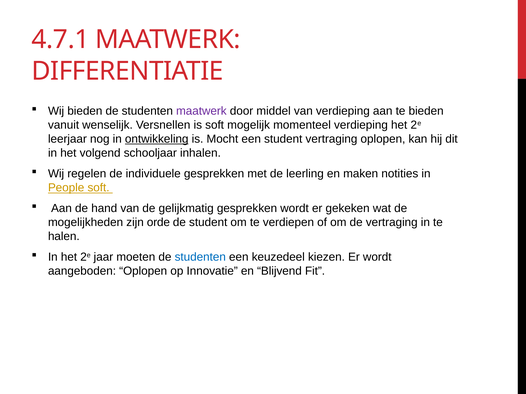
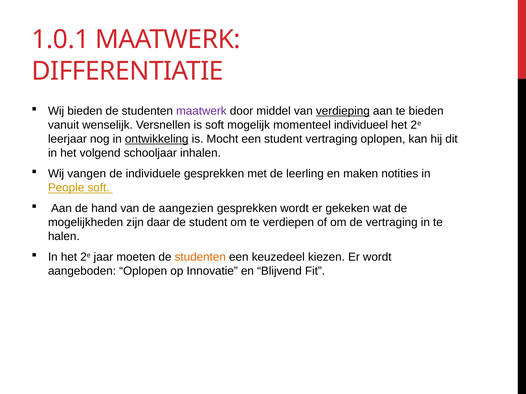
4.7.1: 4.7.1 -> 1.0.1 (60, 40)
verdieping underline: none -> present (343, 111)
momenteel verdieping: verdieping -> individueel (361, 125)
regelen: regelen -> vangen (87, 174)
gelijkmatig: gelijkmatig -> aangezien (186, 209)
orde: orde -> daar (158, 223)
studenten colour: blue -> orange (200, 257)
